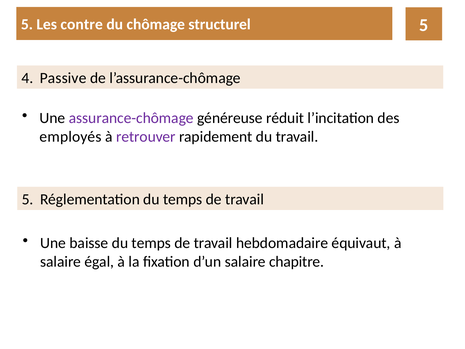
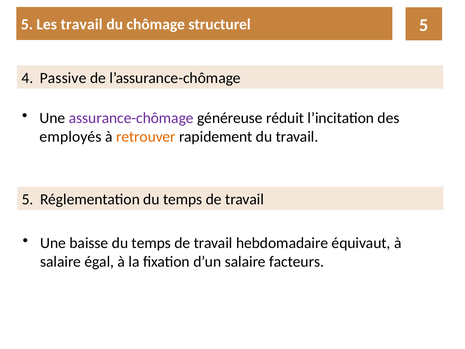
Les contre: contre -> travail (82, 25)
retrouver colour: purple -> orange (146, 137)
chapitre: chapitre -> facteurs (297, 262)
